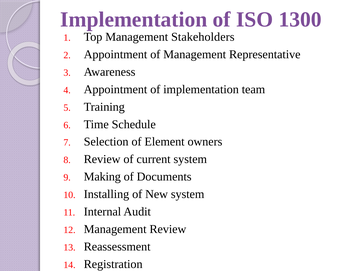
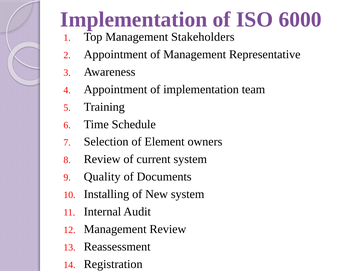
1300: 1300 -> 6000 (300, 20)
Making: Making -> Quality (102, 177)
